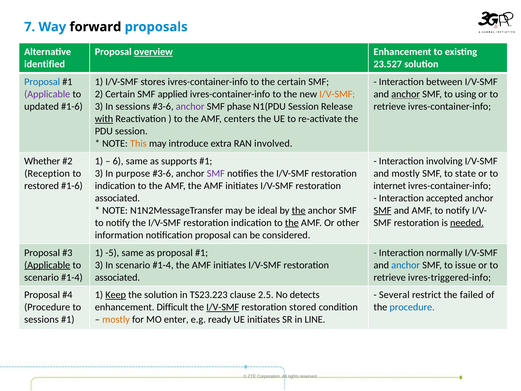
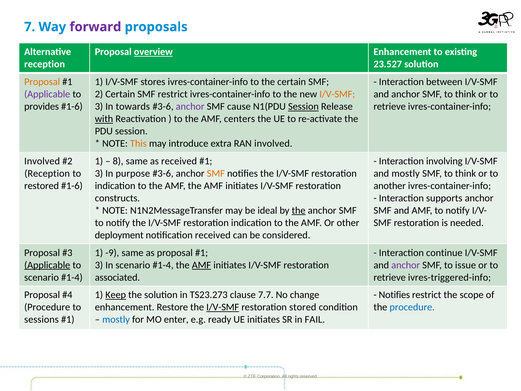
forward colour: black -> purple (95, 27)
identified: identified -> reception (45, 64)
Proposal colour: blue -> orange (42, 82)
SMF applied: applied -> restrict (173, 94)
anchor underline: present -> none (406, 94)
using: using -> think (466, 94)
updated: updated -> provides (42, 106)
In sessions: sessions -> towards (133, 106)
phase: phase -> cause (239, 106)
Session underline: none -> present (303, 106)
Whether: Whether -> Involved (42, 161)
6: 6 -> 8 (118, 161)
as supports: supports -> received (179, 161)
SMF colour: purple -> orange (216, 173)
state: state -> think (466, 173)
internet: internet -> another (390, 186)
associated: associated -> constructs (117, 198)
accepted: accepted -> supports (444, 198)
SMF underline: present -> none (383, 210)
the underline: present -> none (292, 223)
needed underline: present -> none (467, 223)
information: information -> deployment (119, 235)
notification proposal: proposal -> received (213, 235)
-5: -5 -> -9 (112, 252)
normally: normally -> continue (444, 252)
AMF underline: none -> present (201, 265)
anchor colour: blue -> purple (406, 265)
TS23.223: TS23.223 -> TS23.273 (209, 295)
2.5: 2.5 -> 7.7 (266, 295)
detects: detects -> change (305, 295)
Several: Several -> Notifies (394, 295)
failed: failed -> scope (472, 295)
Difficult: Difficult -> Restore (172, 307)
mostly colour: orange -> blue (116, 319)
LINE: LINE -> FAIL (315, 319)
